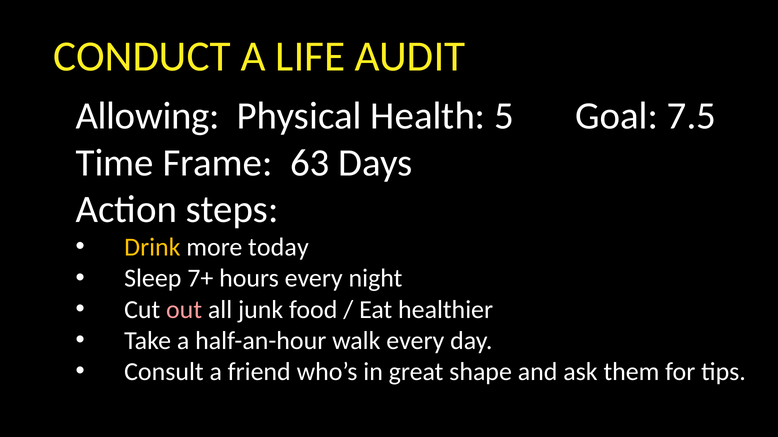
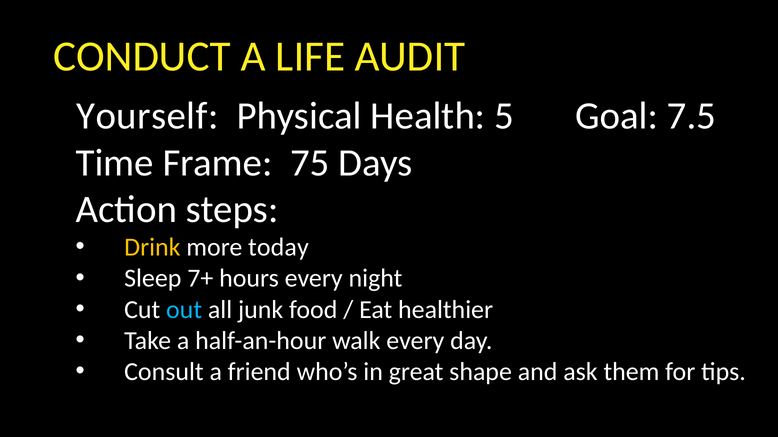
Allowing: Allowing -> Yourself (147, 116)
63: 63 -> 75 (310, 163)
out colour: pink -> light blue (184, 310)
